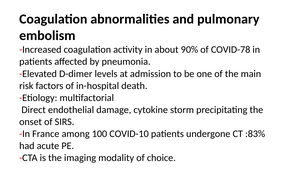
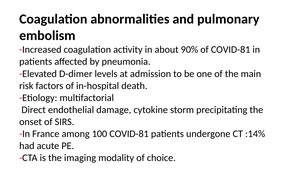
of COVID-78: COVID-78 -> COVID-81 (231, 50)
100 COVID-10: COVID-10 -> COVID-81 (129, 134)
:83%: :83% -> :14% (255, 134)
